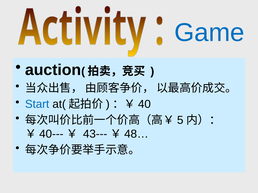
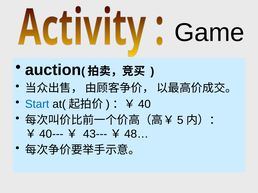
Game colour: blue -> black (209, 33)
